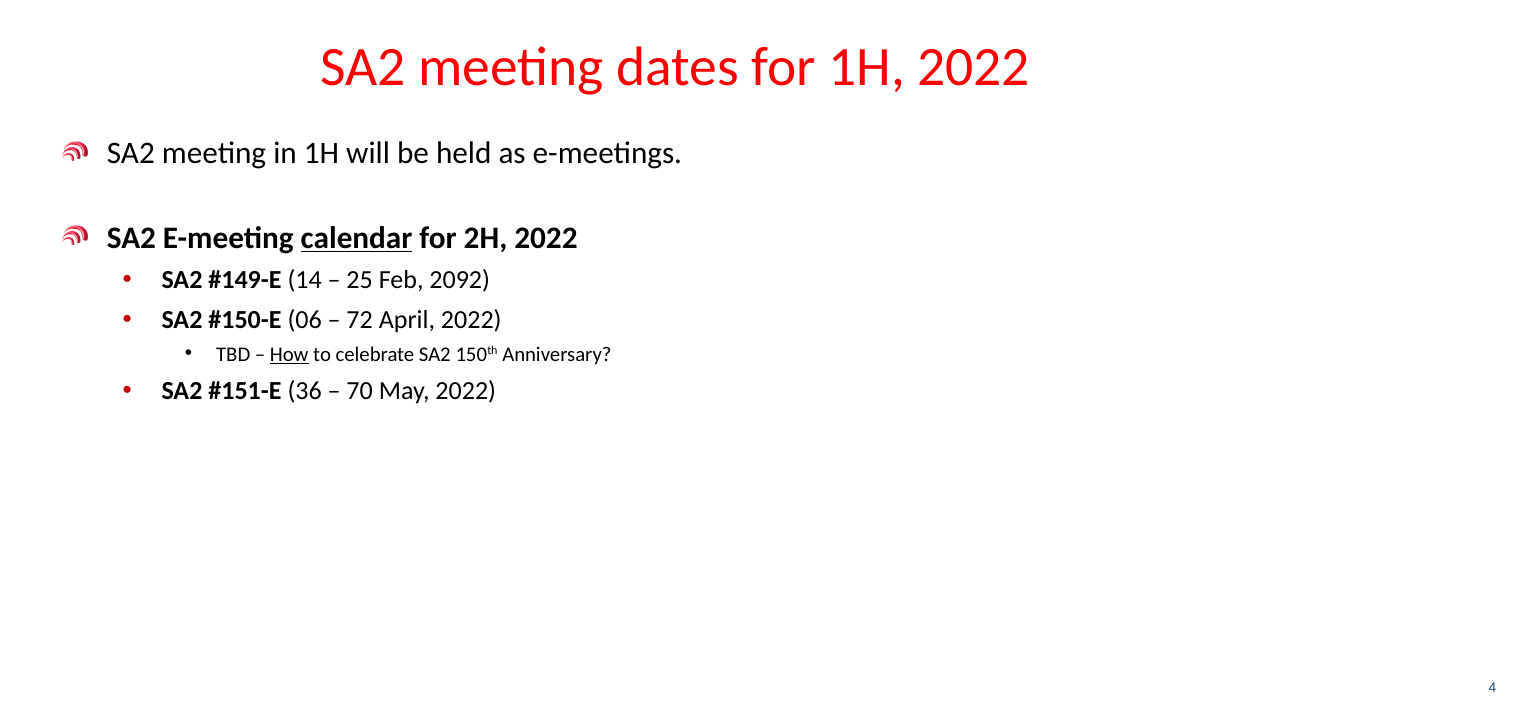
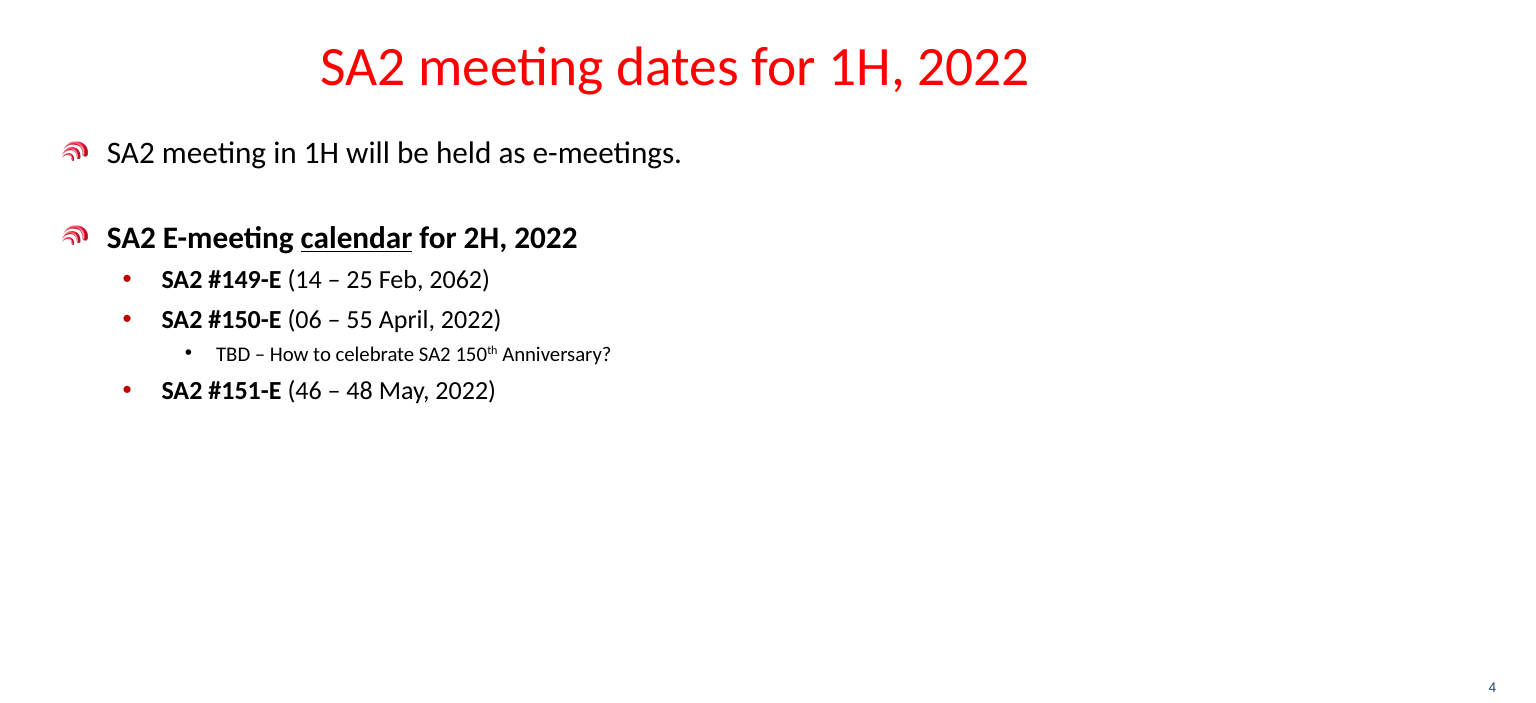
2092: 2092 -> 2062 (460, 280)
72: 72 -> 55 (360, 320)
How underline: present -> none (289, 354)
36: 36 -> 46 (305, 391)
70: 70 -> 48 (360, 391)
